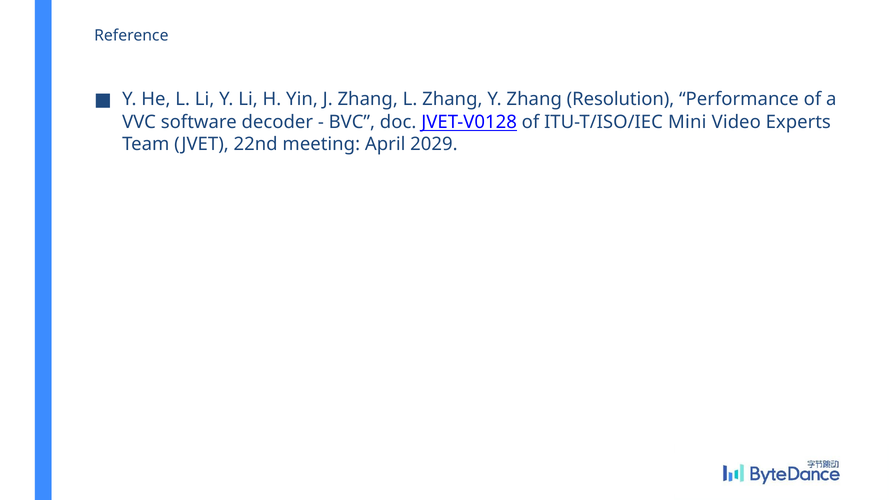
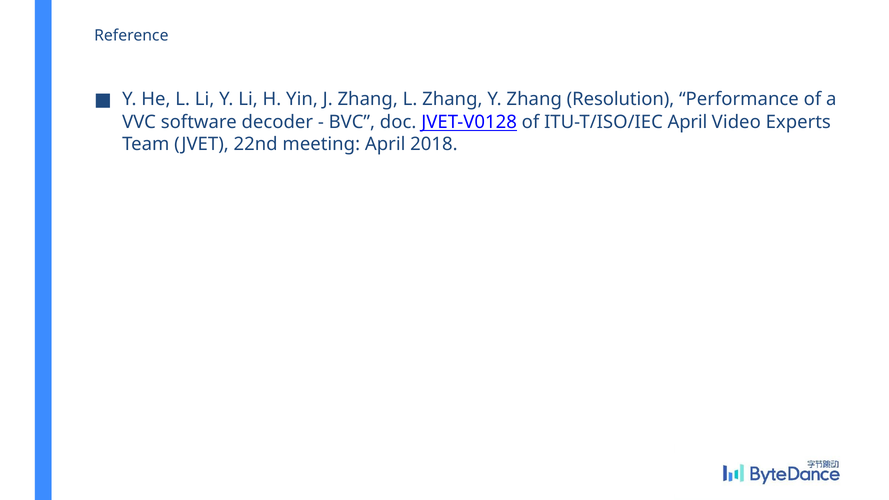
ITU-T/ISO/IEC Mini: Mini -> April (687, 122)
2029: 2029 -> 2018 (434, 144)
